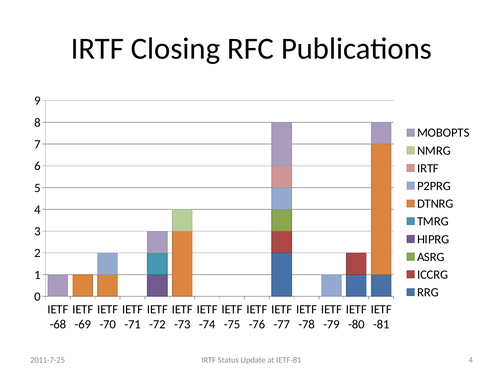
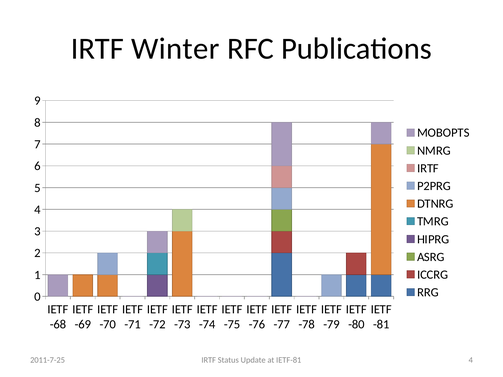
Closing: Closing -> Winter (175, 49)
